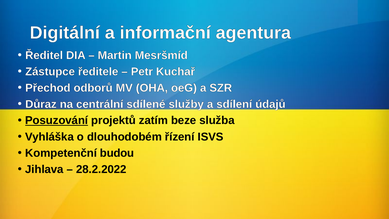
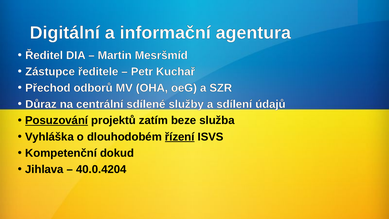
řízení underline: none -> present (180, 137)
budou: budou -> dokud (117, 153)
28.2.2022: 28.2.2022 -> 40.0.4204 (101, 169)
